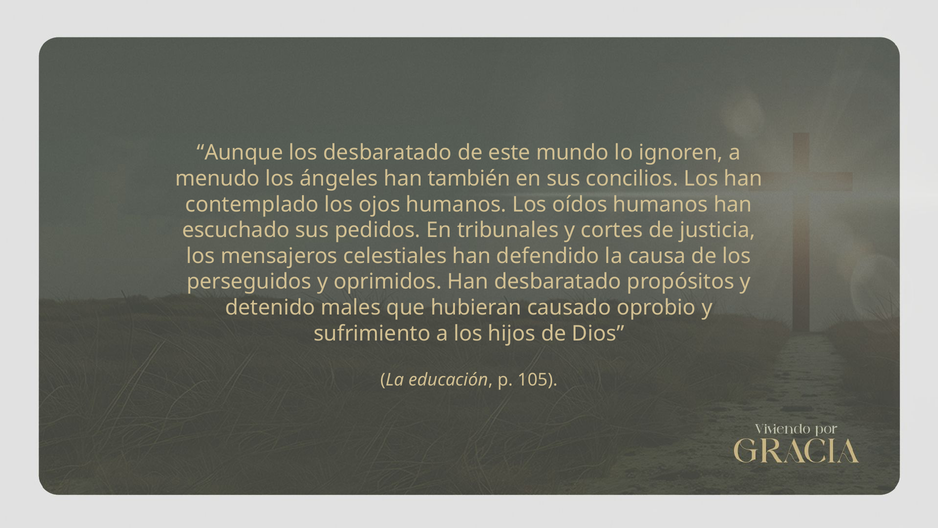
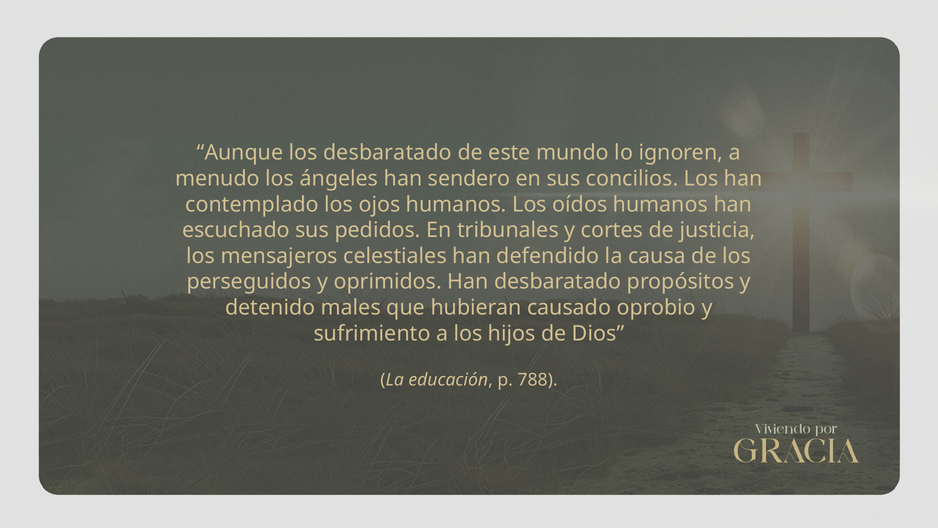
también: también -> sendero (469, 179)
105: 105 -> 788 (538, 380)
